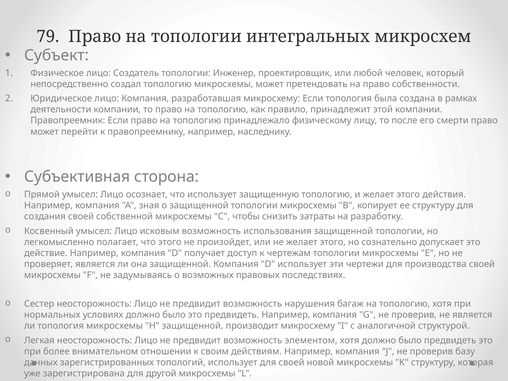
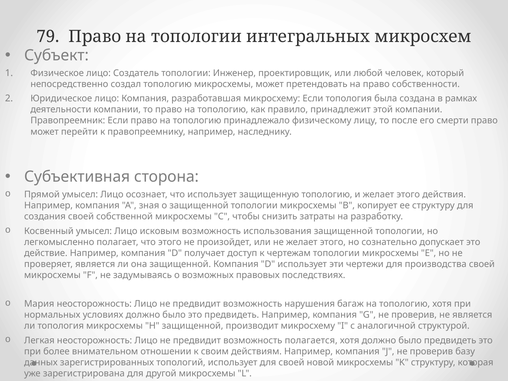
Сестер: Сестер -> Мария (39, 304)
элементом: элементом -> полагается (311, 340)
